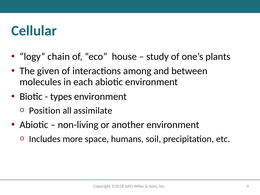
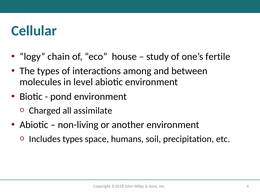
plants: plants -> fertile (218, 57)
The given: given -> types (48, 71)
each: each -> level (83, 82)
types: types -> pond (61, 97)
Position: Position -> Charged (45, 111)
Includes more: more -> types (73, 139)
